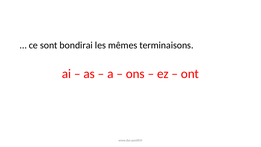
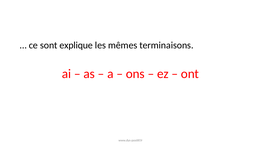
bondirai: bondirai -> explique (76, 45)
